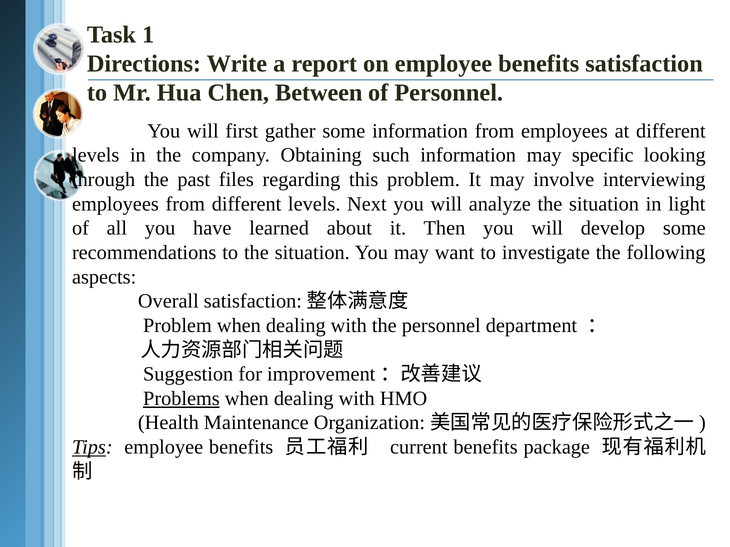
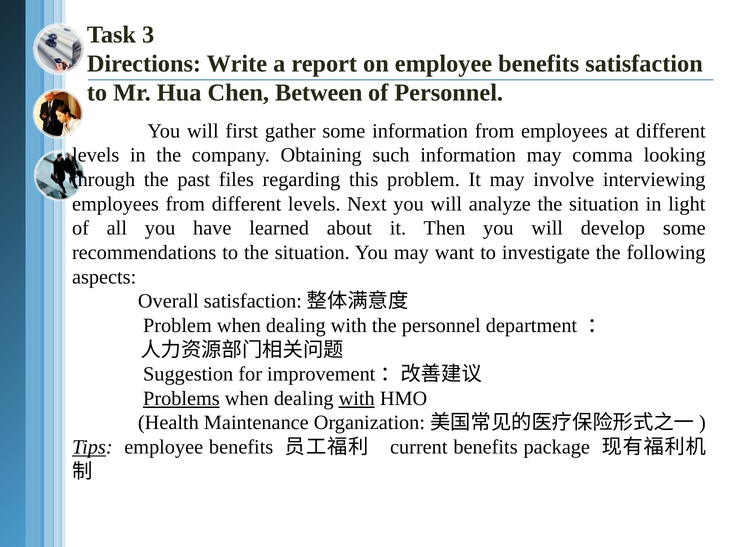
1: 1 -> 3 (148, 35)
specific: specific -> comma (603, 155)
with underline: none -> present (357, 399)
